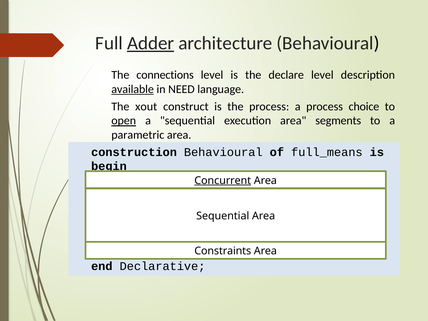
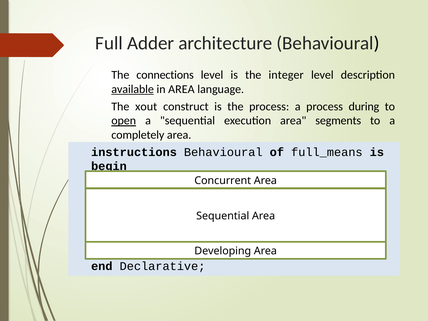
Adder underline: present -> none (151, 43)
declare: declare -> integer (286, 75)
in NEED: NEED -> AREA (181, 89)
choice: choice -> during (364, 106)
parametric: parametric -> completely (138, 135)
construction: construction -> instructions (134, 152)
Concurrent underline: present -> none (223, 180)
Constraints: Constraints -> Developing (223, 251)
